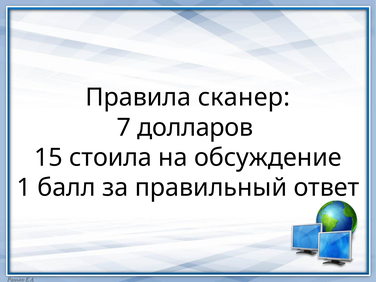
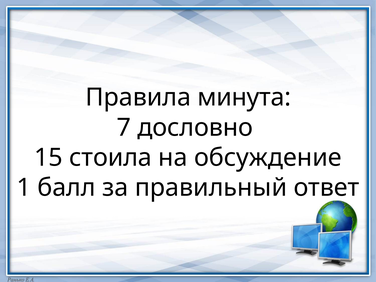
сканер: сканер -> минута (244, 97)
долларов: долларов -> дословно (195, 128)
